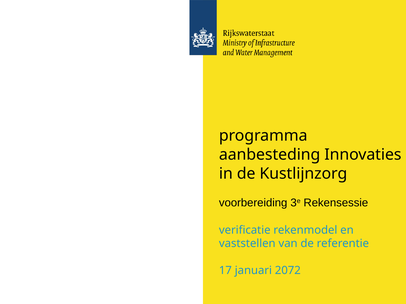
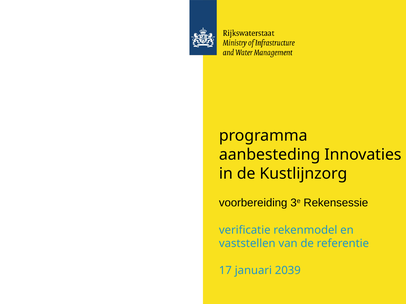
2072: 2072 -> 2039 (288, 271)
